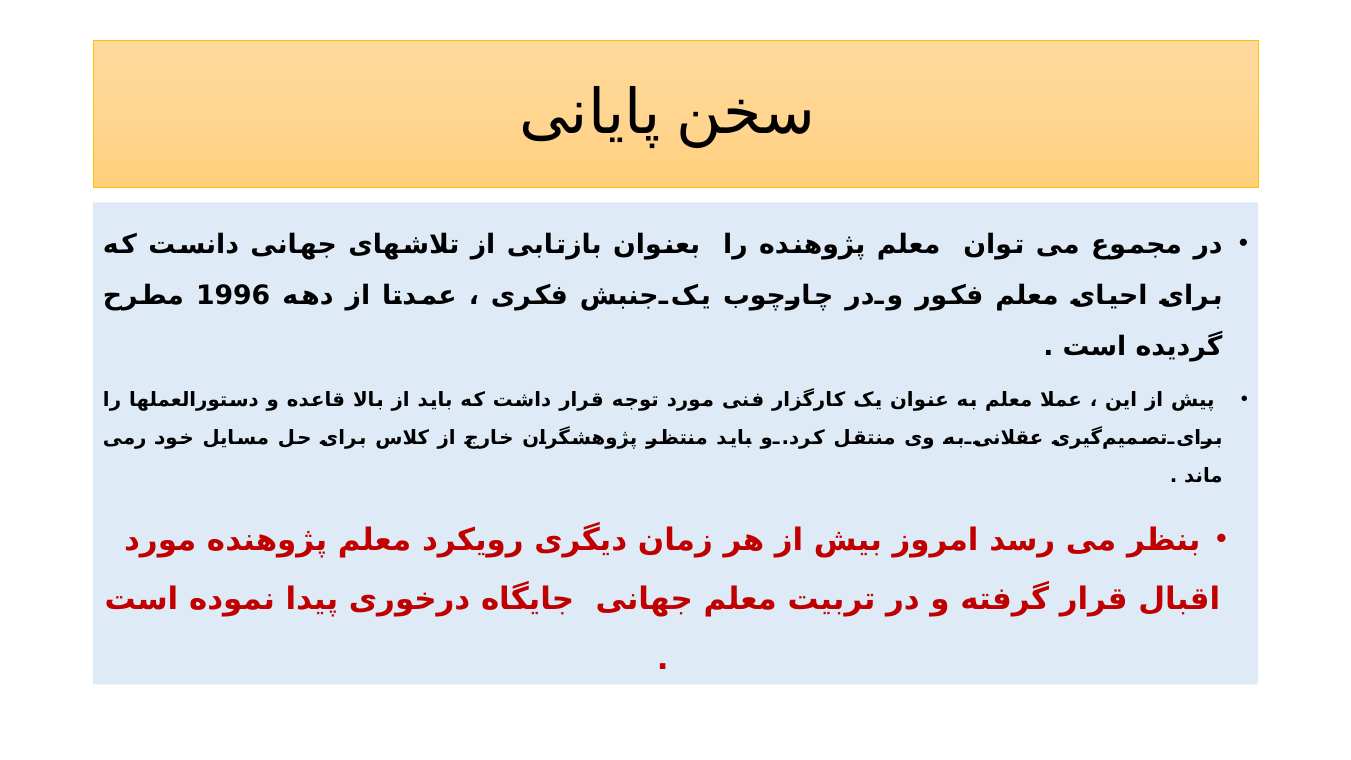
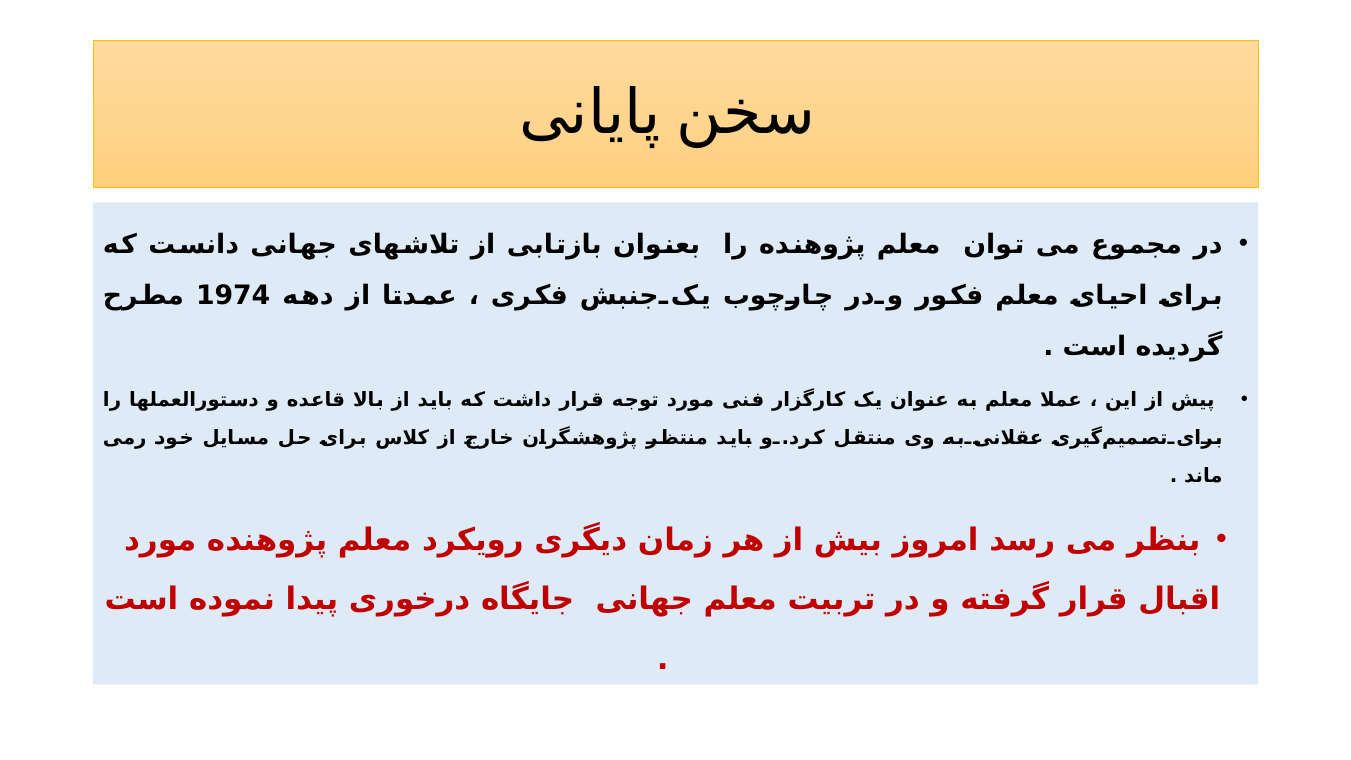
1996: 1996 -> 1974 (233, 296)
